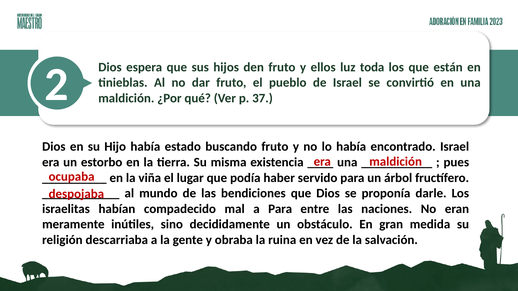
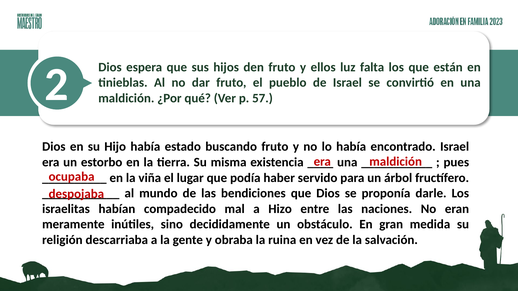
toda: toda -> falta (372, 67)
37: 37 -> 57 (262, 98)
a Para: Para -> Hizo (280, 209)
